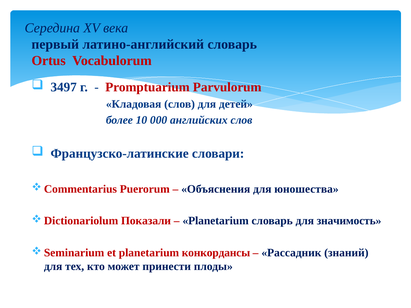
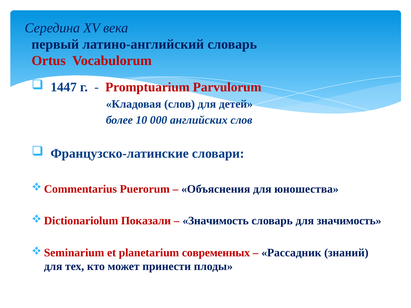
3497: 3497 -> 1447 (64, 87)
Planetarium: Planetarium -> Значимость (216, 221)
конкордансы: конкордансы -> современных (216, 253)
